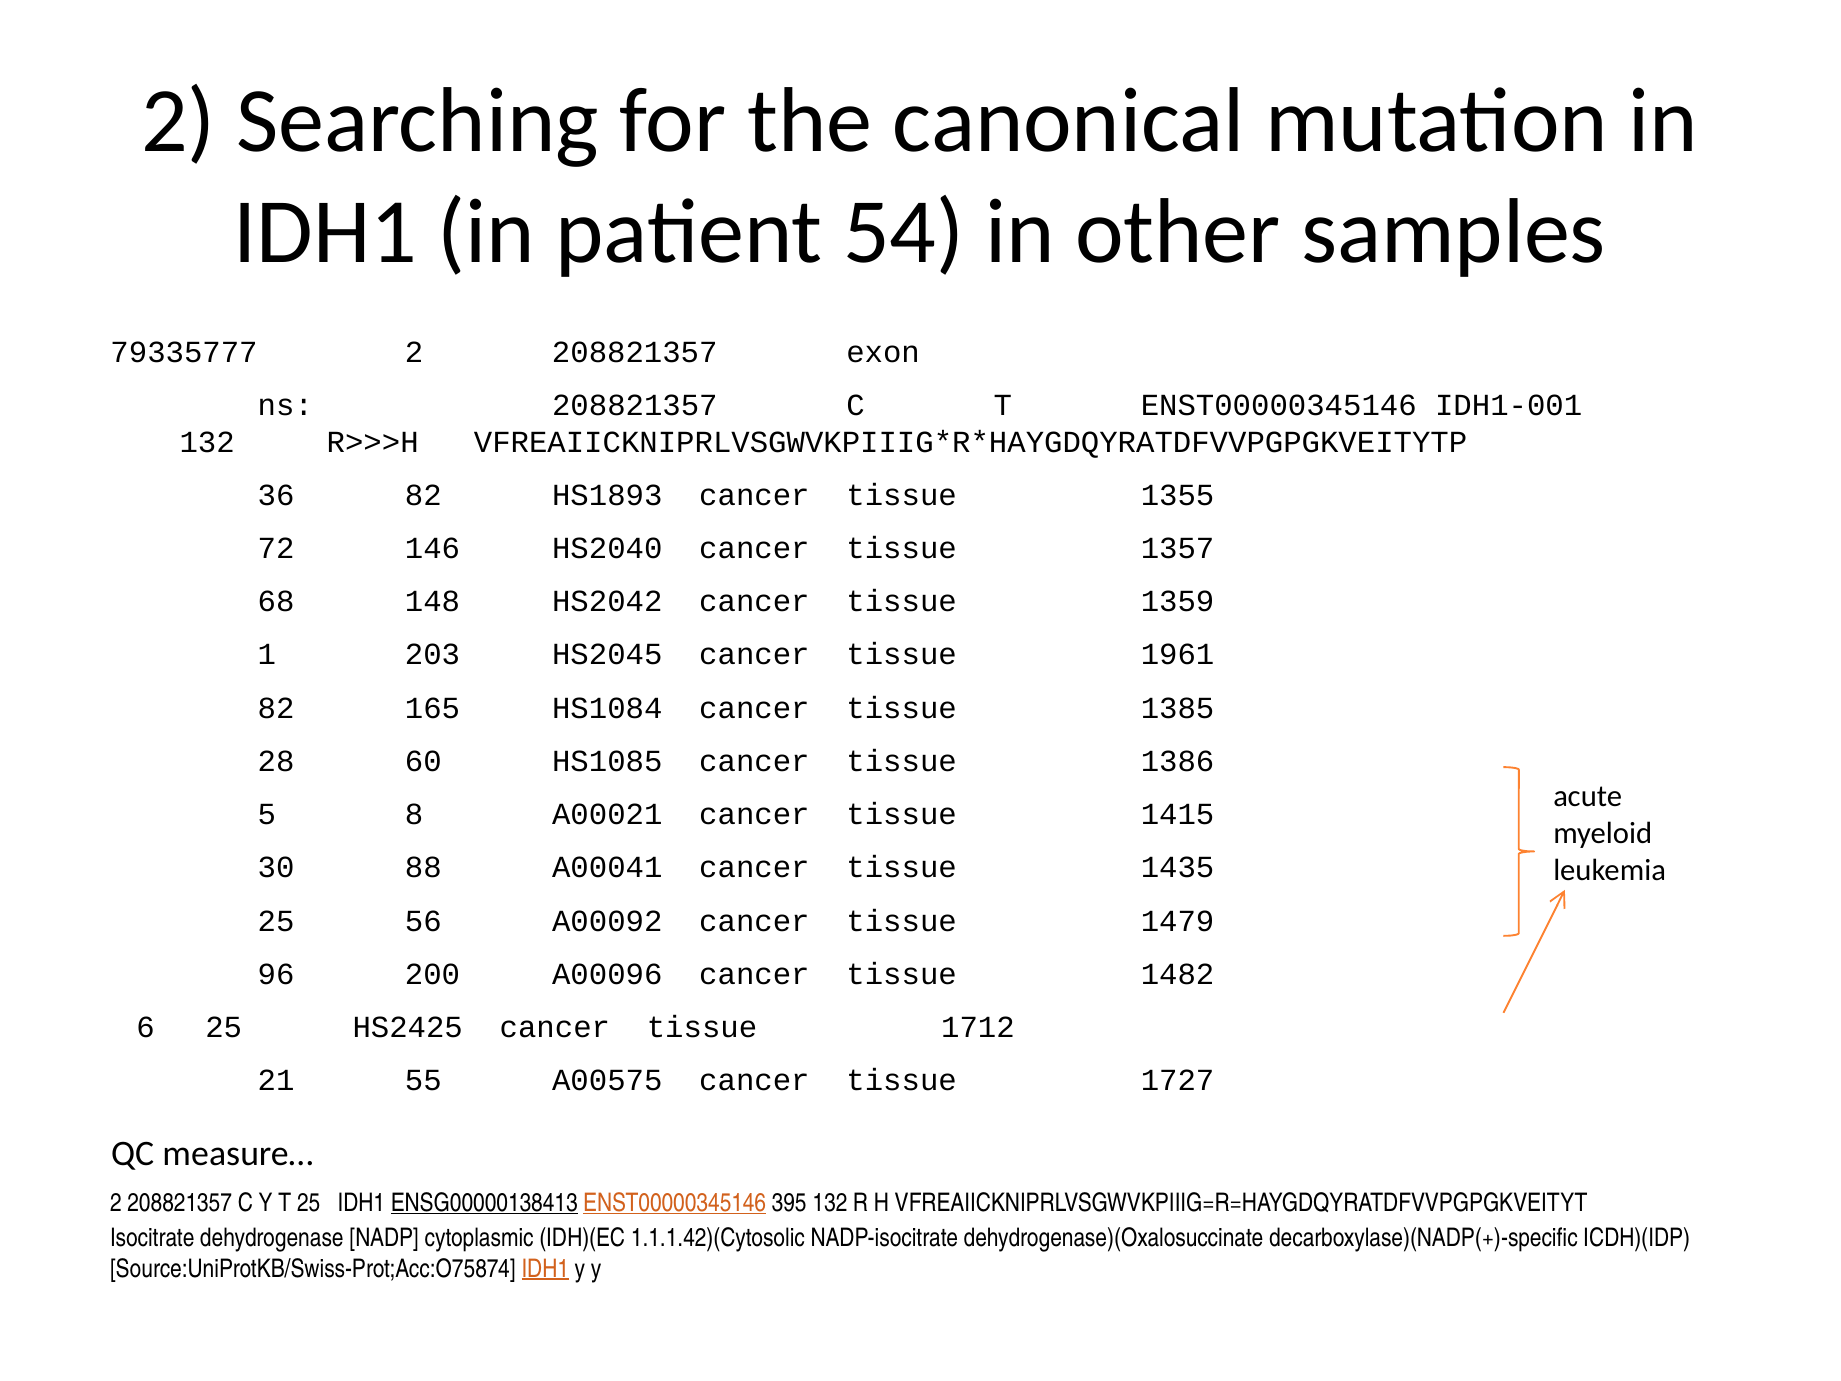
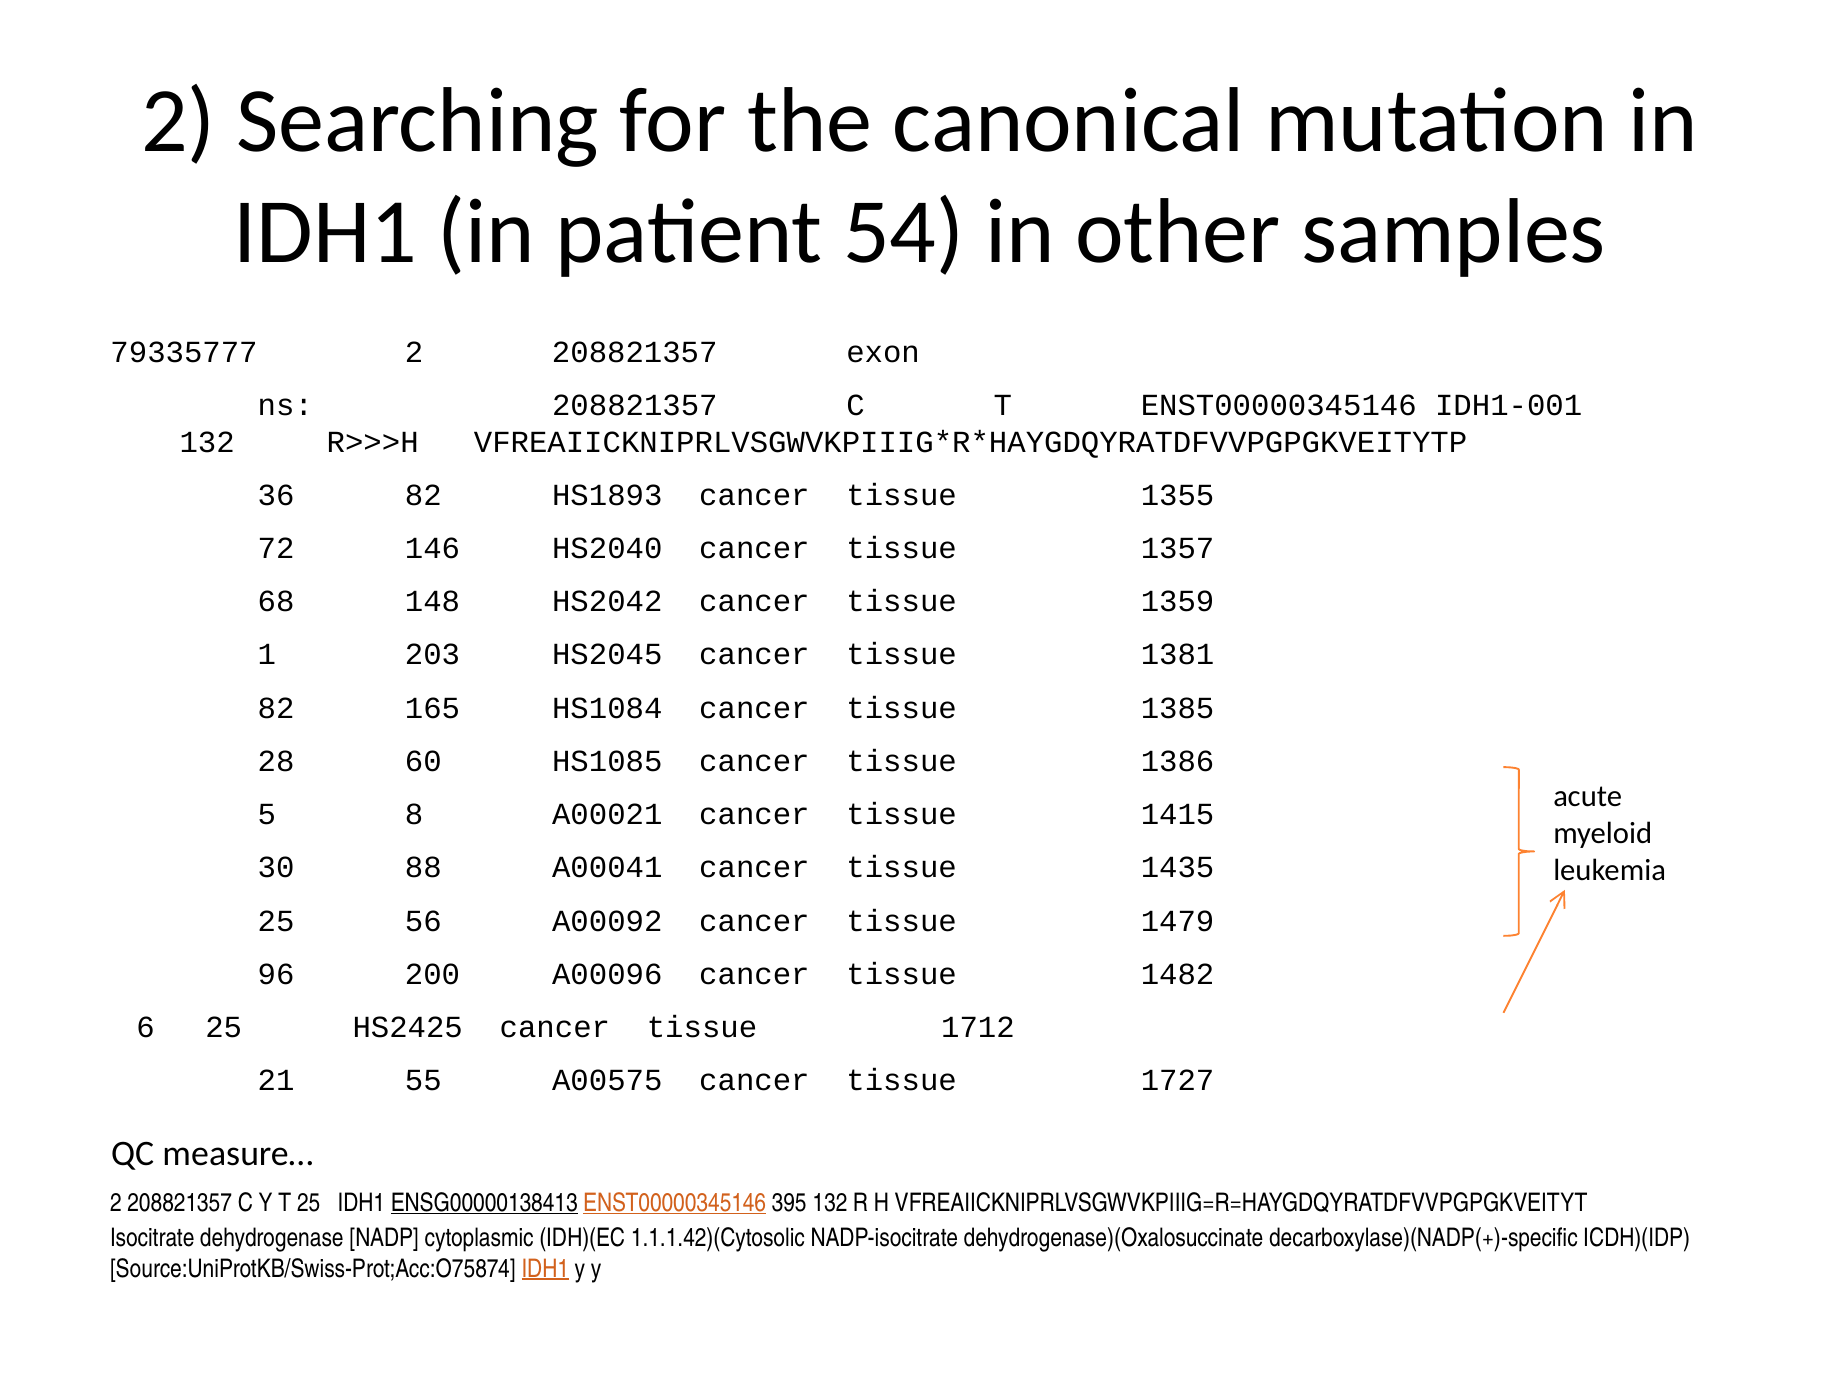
1961: 1961 -> 1381 (1178, 655)
